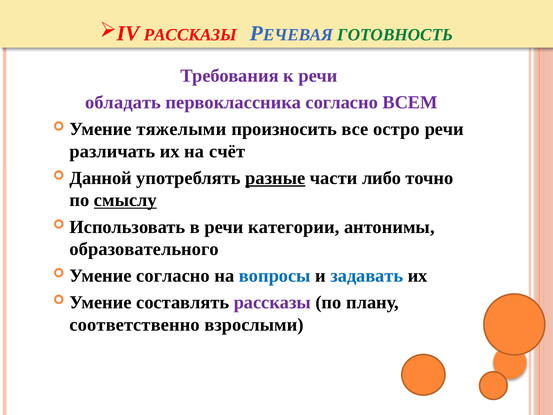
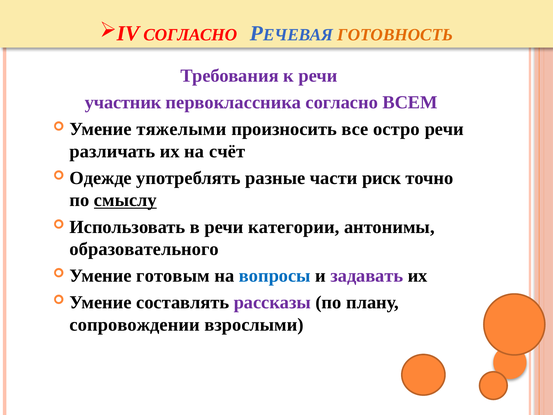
РАССКАЗЫ: РАССКАЗЫ -> СОГЛАСНО (190, 35)
ГОТОВНОСТЬ colour: green -> orange (395, 35)
обладать: обладать -> участник (123, 102)
Данной: Данной -> Одежде (101, 178)
разные underline: present -> none (275, 178)
либо: либо -> риск (382, 178)
Умение согласно: согласно -> готовым (173, 276)
задавать colour: blue -> purple (367, 276)
соответственно: соответственно -> сопровождении (135, 324)
